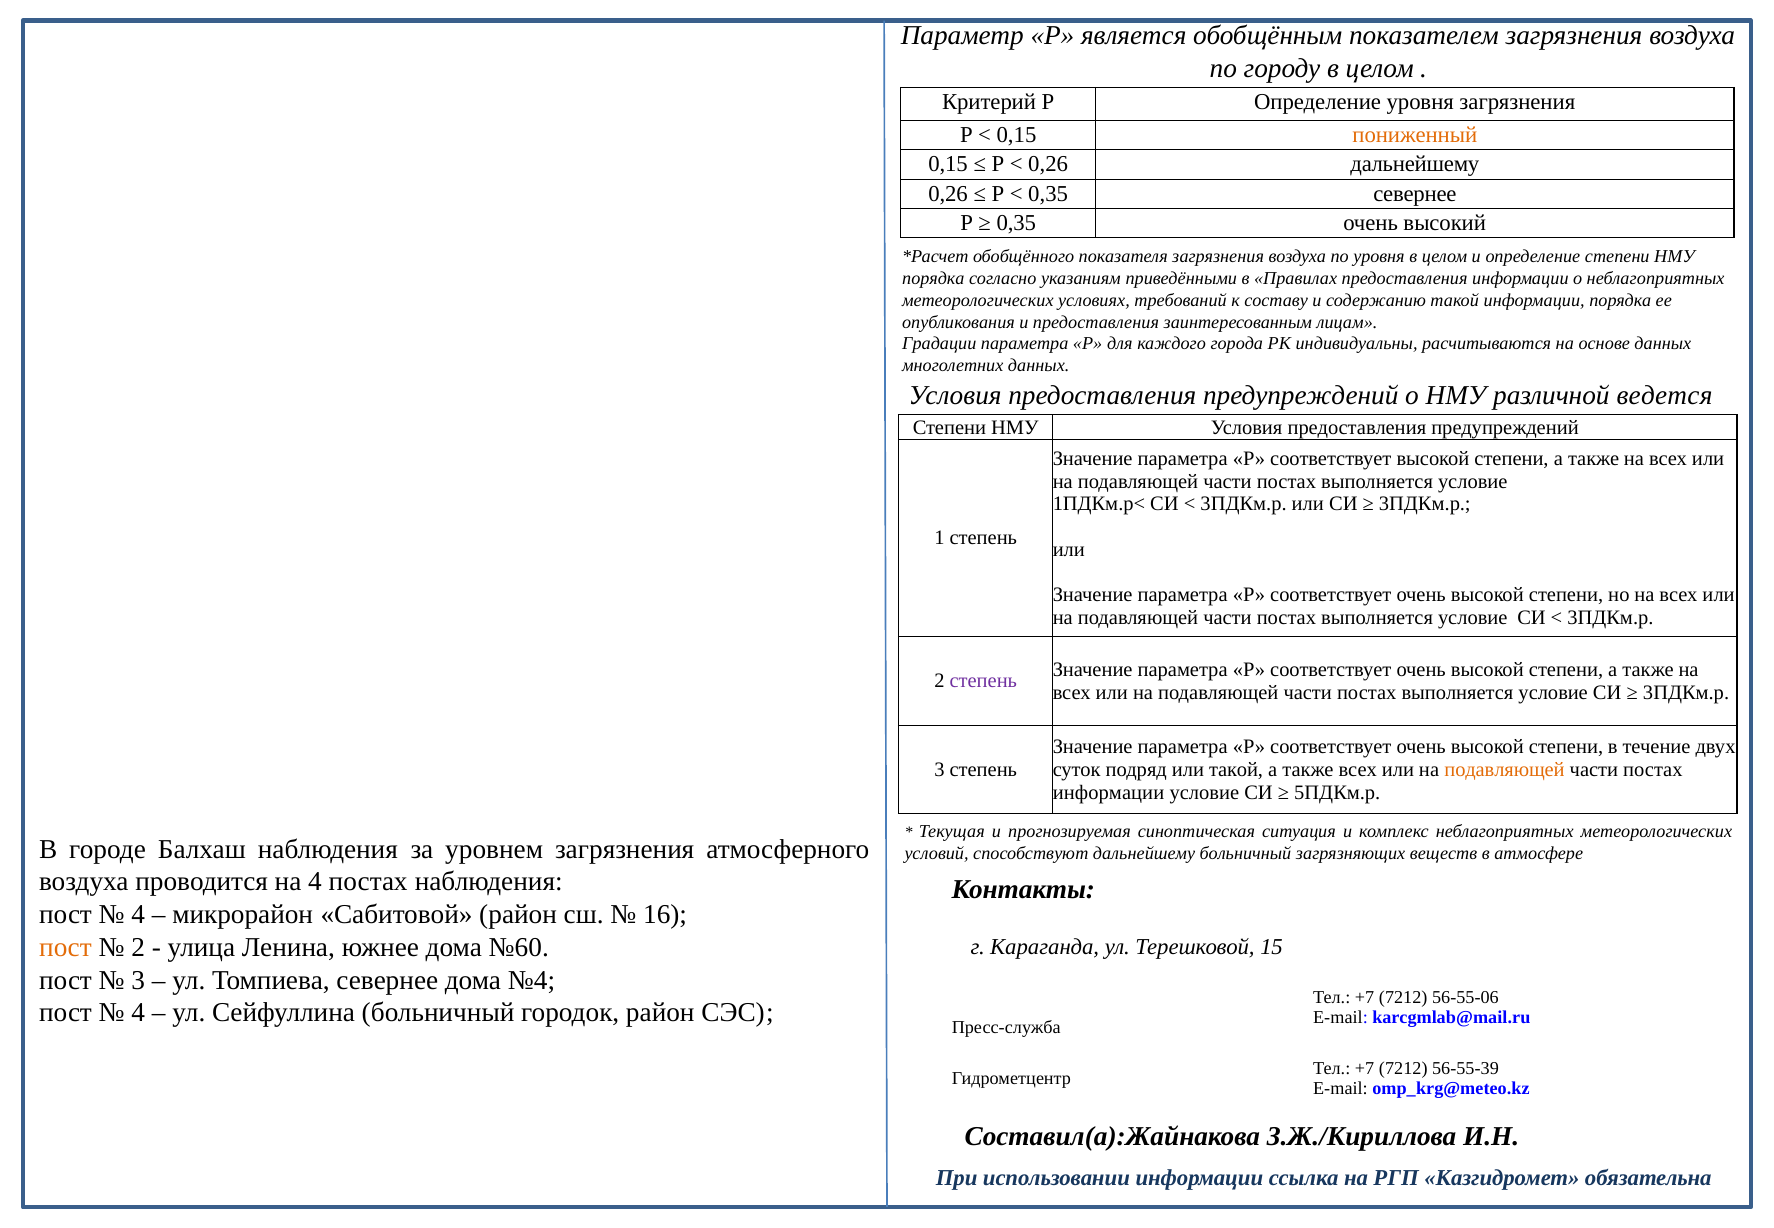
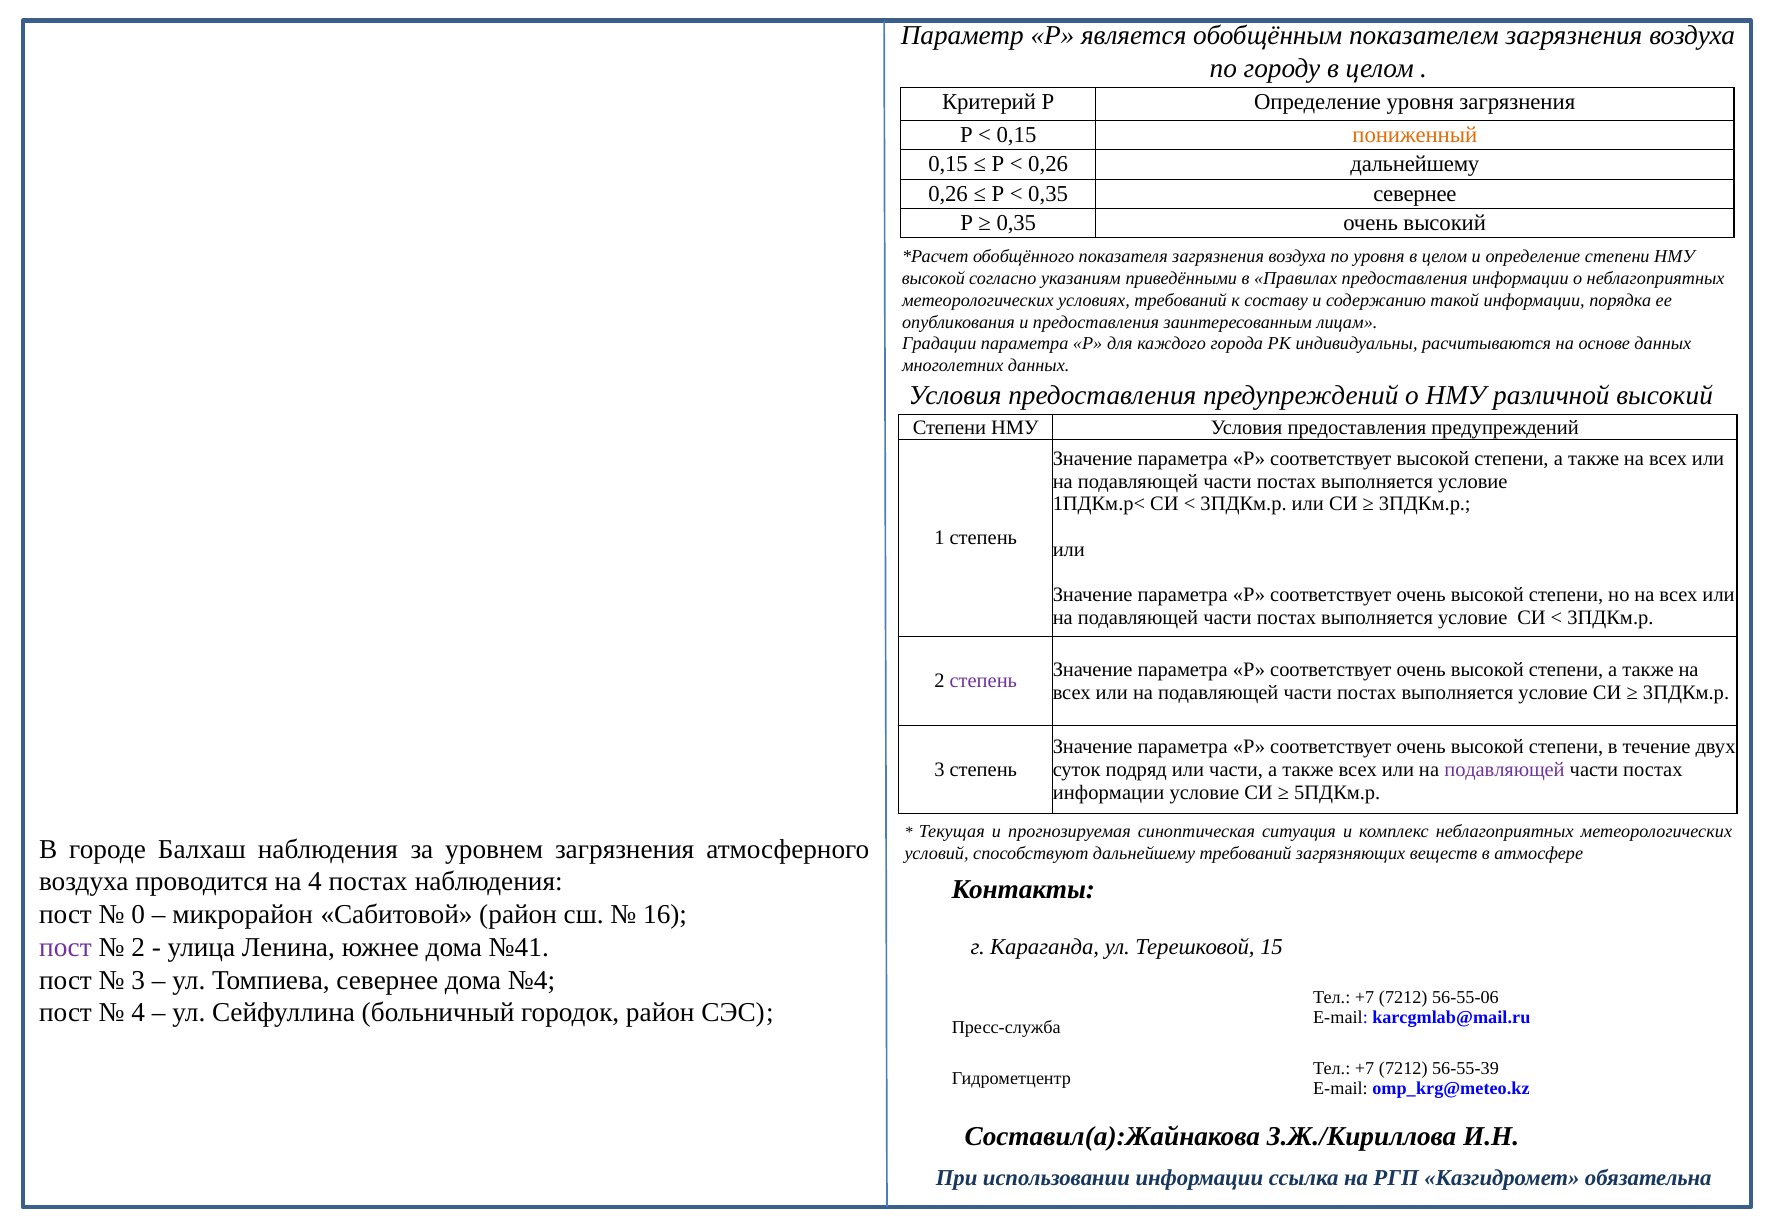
порядка: порядка -> высокой (933, 279)
различной ведется: ведется -> высокий (1665, 395)
или такой: такой -> части (1236, 770)
подавляющей colour: orange -> purple (1505, 770)
дальнейшему больничный: больничный -> требований (1245, 854)
4: 4 -> 0 (138, 915)
пост colour: orange -> purple (65, 947)
№60: №60 -> №41 (519, 947)
